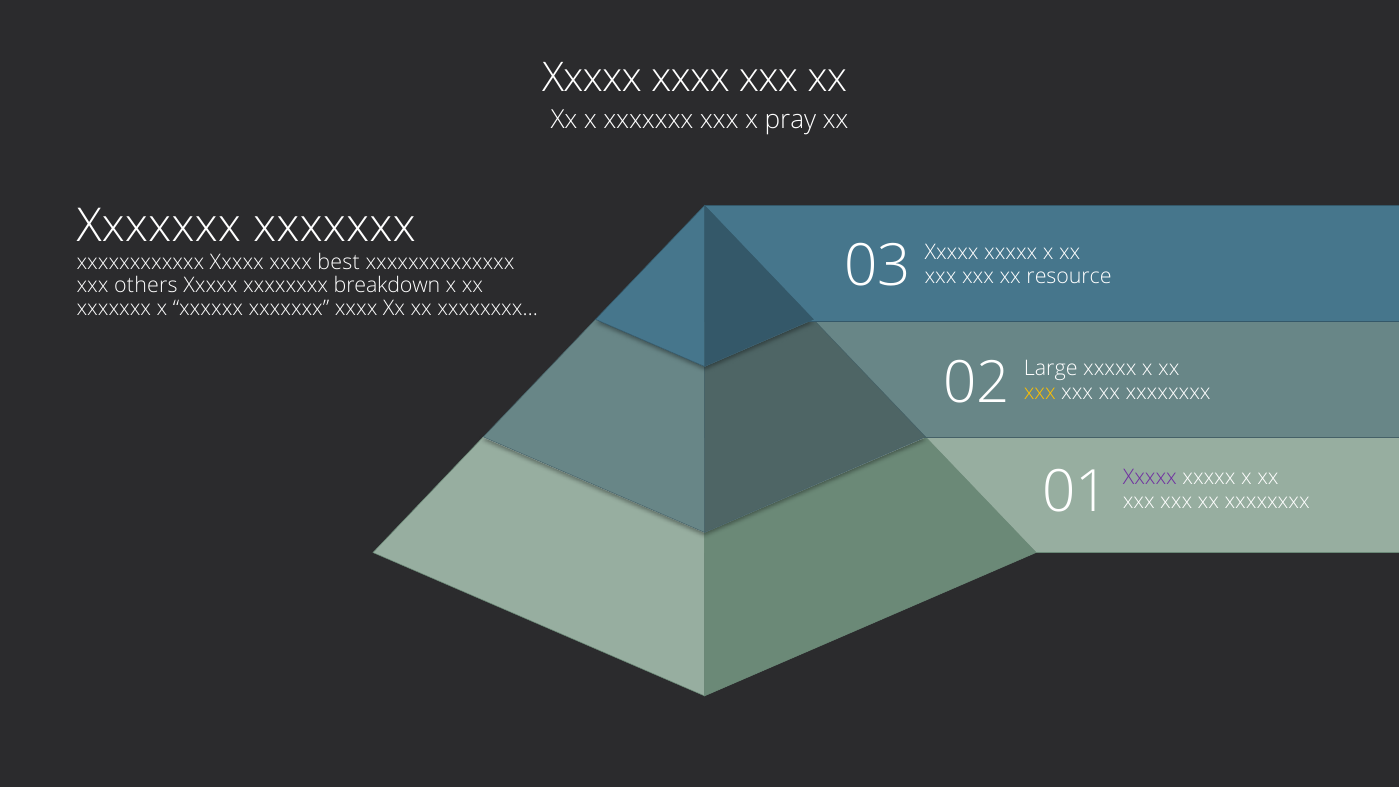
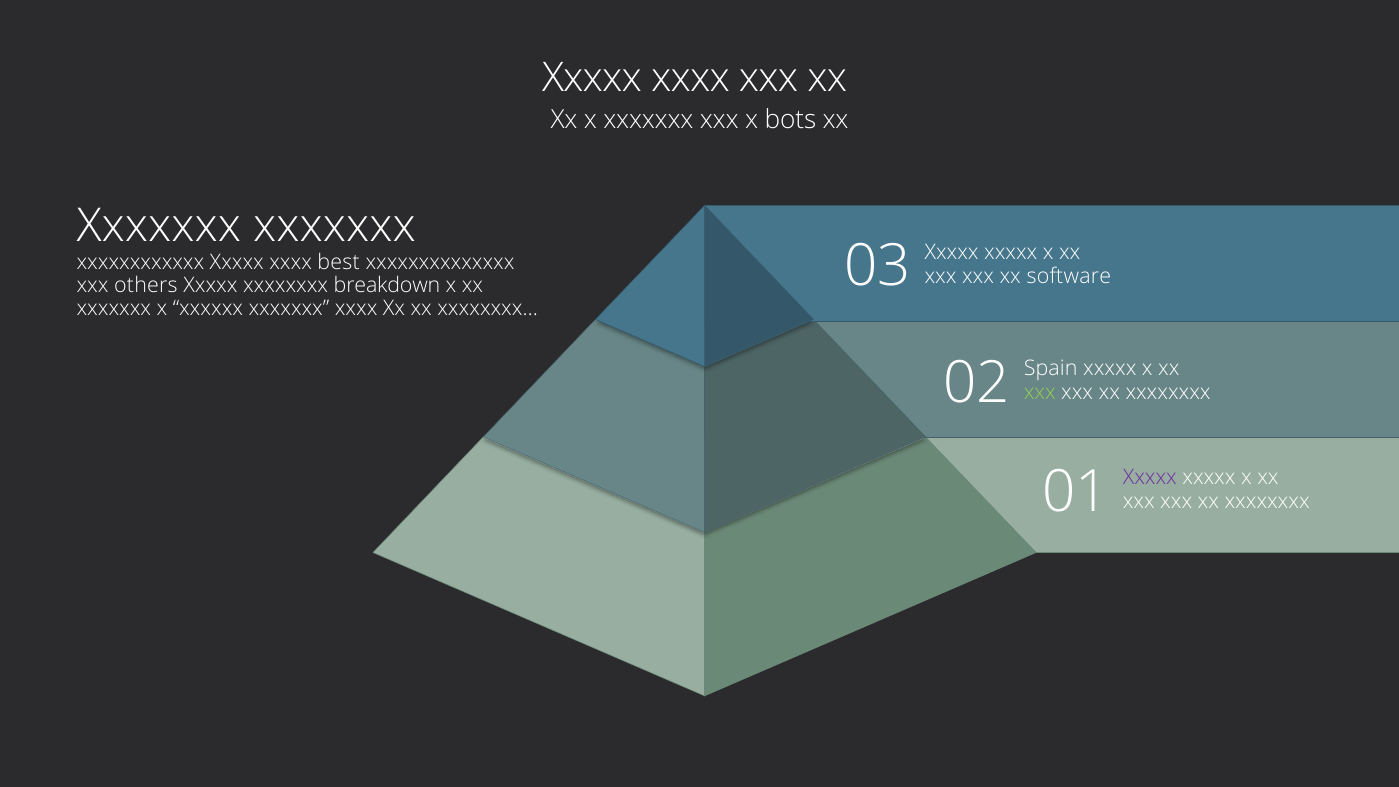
pray: pray -> bots (790, 120)
resource: resource -> software (1069, 277)
Large: Large -> Spain (1051, 368)
xxx colour: yellow -> light green (1040, 393)
